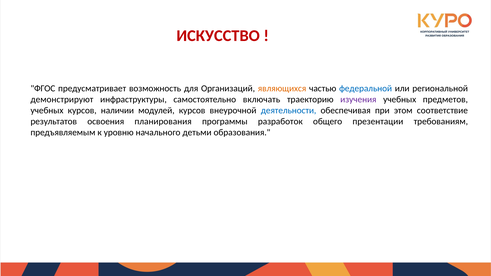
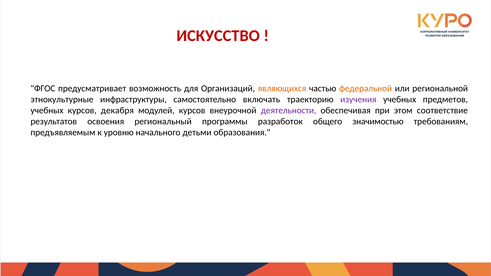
федеральной colour: blue -> orange (366, 88)
демонстрируют: демонстрируют -> этнокультурные (62, 99)
наличии: наличии -> декабря (117, 111)
деятельности colour: blue -> purple (289, 111)
планирования: планирования -> региональный (163, 122)
презентации: презентации -> значимостью (378, 122)
